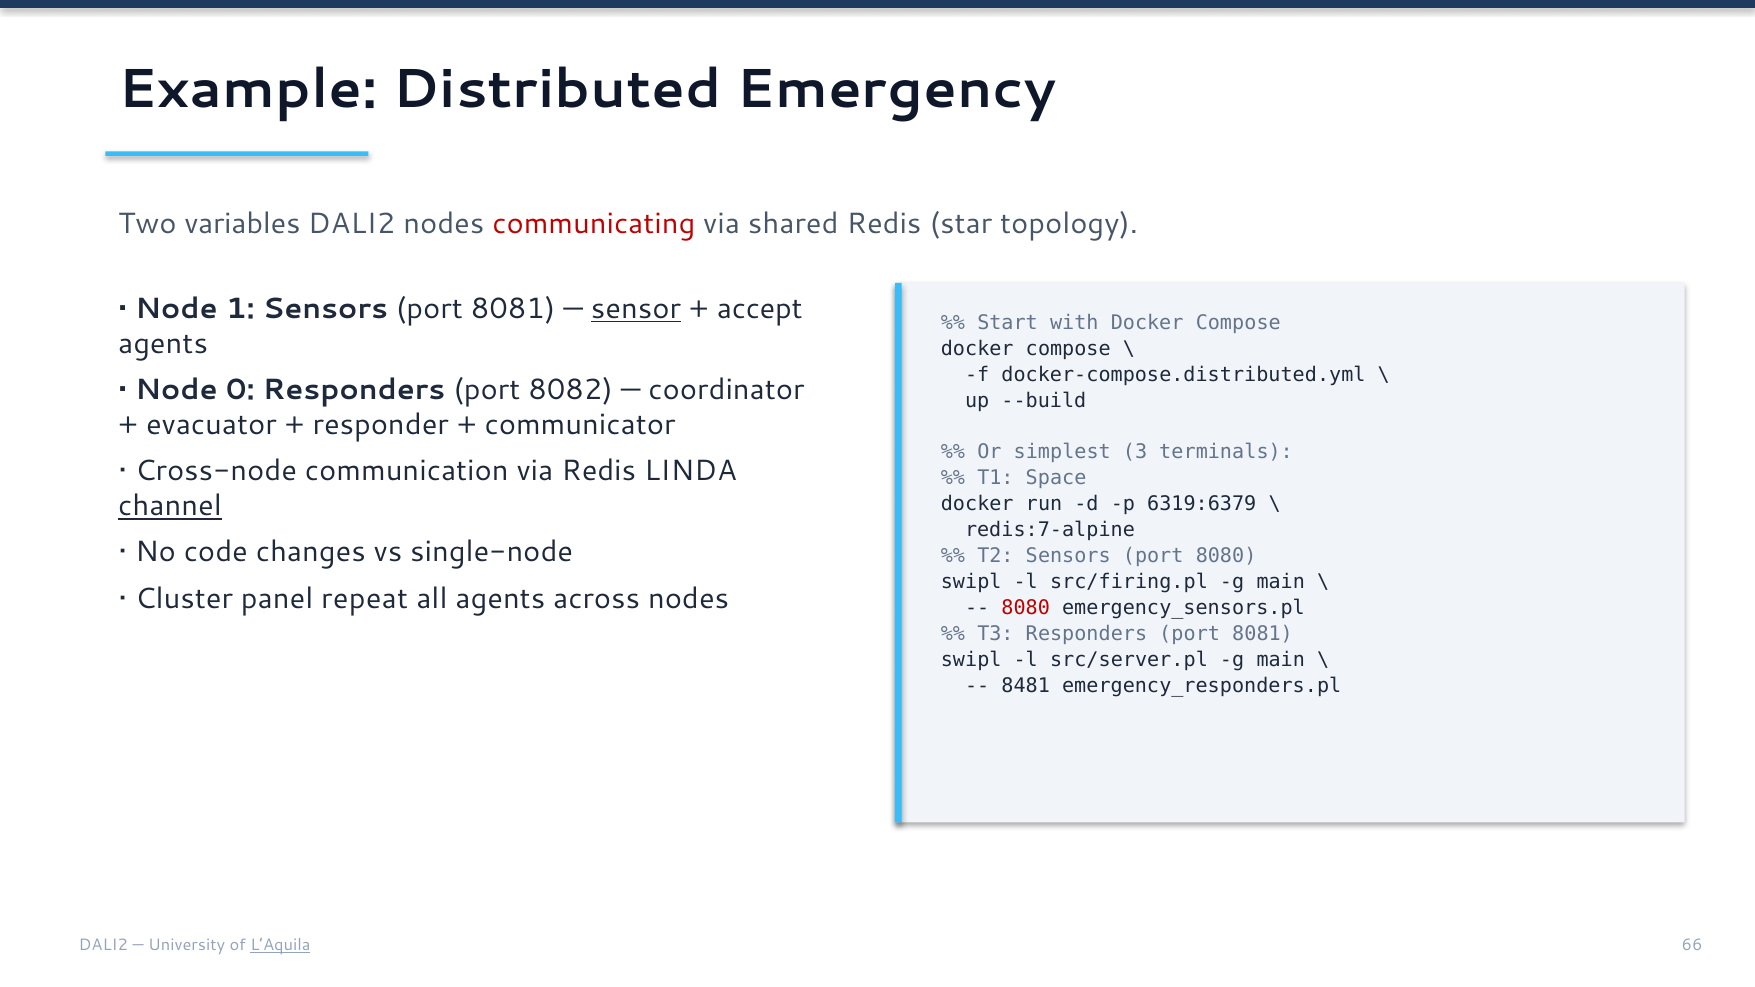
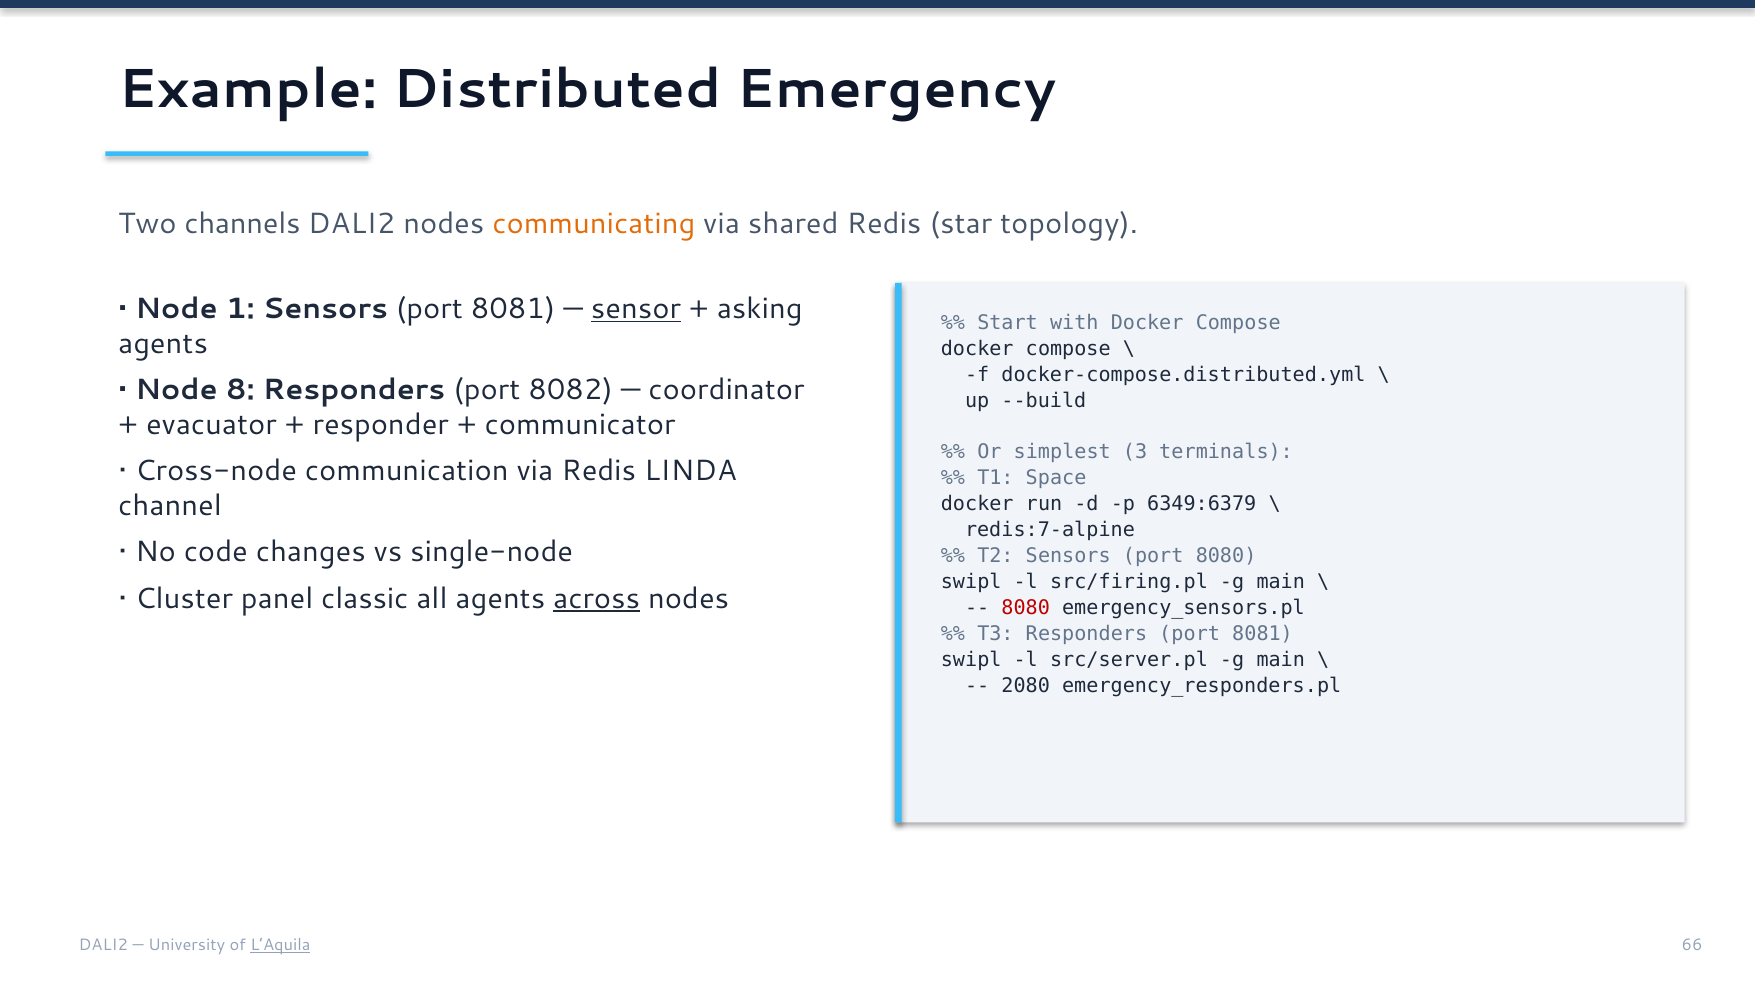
variables: variables -> channels (242, 224)
communicating colour: red -> orange (594, 224)
accept: accept -> asking (760, 309)
0: 0 -> 8 (240, 390)
channel underline: present -> none (170, 506)
6319:6379: 6319:6379 -> 6349:6379 (1202, 504)
repeat: repeat -> classic (365, 599)
across underline: none -> present (597, 599)
8481: 8481 -> 2080 (1026, 686)
